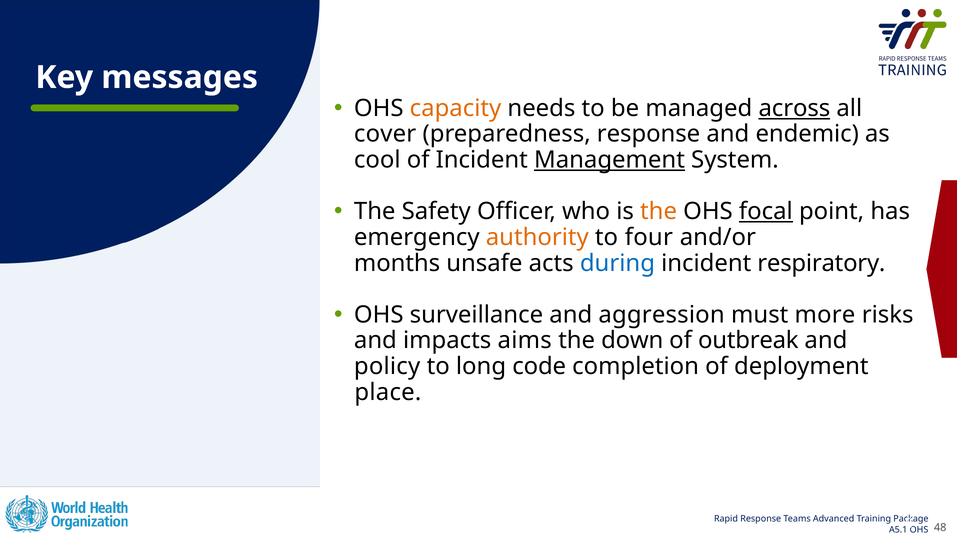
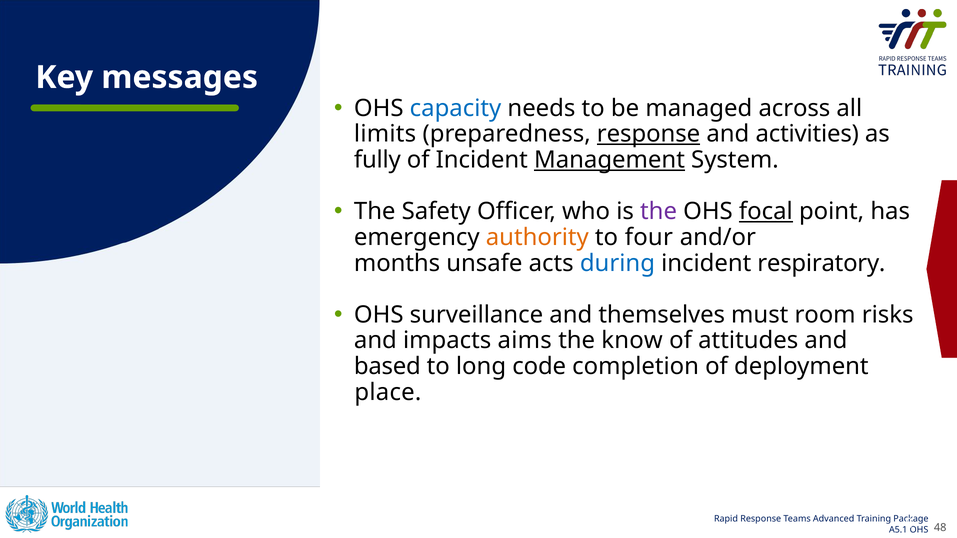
capacity colour: orange -> blue (456, 108)
across underline: present -> none (794, 108)
cover: cover -> limits (385, 134)
response underline: none -> present (649, 134)
endemic: endemic -> activities (807, 134)
cool: cool -> fully (377, 160)
the colour: orange -> purple (659, 212)
aggression: aggression -> themselves (662, 315)
more: more -> room (825, 315)
down: down -> know (632, 341)
outbreak: outbreak -> attitudes (748, 341)
policy: policy -> based (387, 367)
